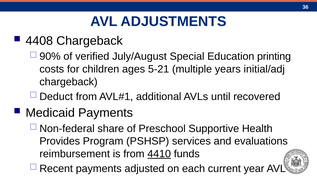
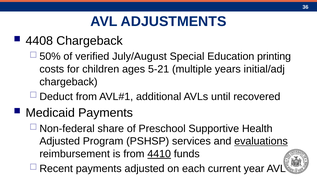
90%: 90% -> 50% (50, 57)
Provides: Provides -> Adjusted (60, 141)
evaluations underline: none -> present (261, 141)
